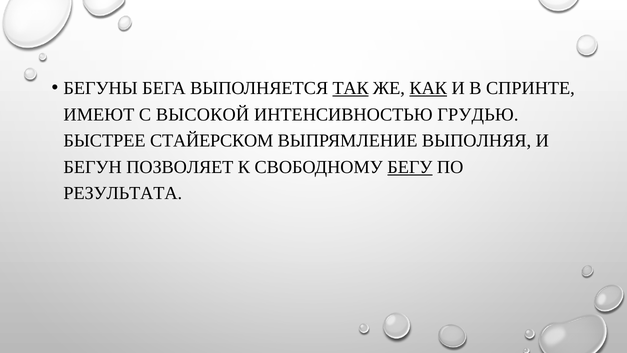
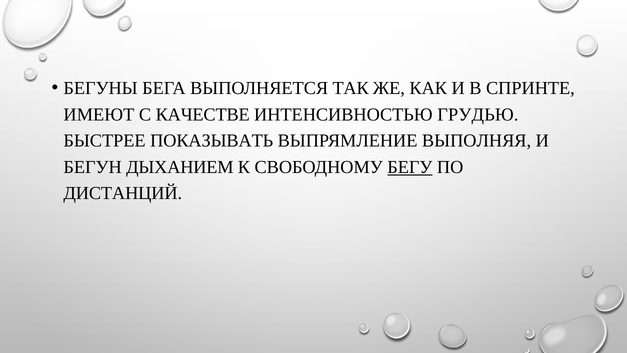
ТАК underline: present -> none (351, 88)
КАК underline: present -> none (428, 88)
ВЫСОКОЙ: ВЫСОКОЙ -> КАЧЕСТВЕ (203, 114)
СТАЙЕРСКОМ: СТАЙЕРСКОМ -> ПОКАЗЫВАТЬ (212, 141)
ПОЗВОЛЯЕТ: ПОЗВОЛЯЕТ -> ДЫХАНИЕМ (180, 167)
РЕЗУЛЬТАТА: РЕЗУЛЬТАТА -> ДИСТАНЦИЙ (123, 193)
